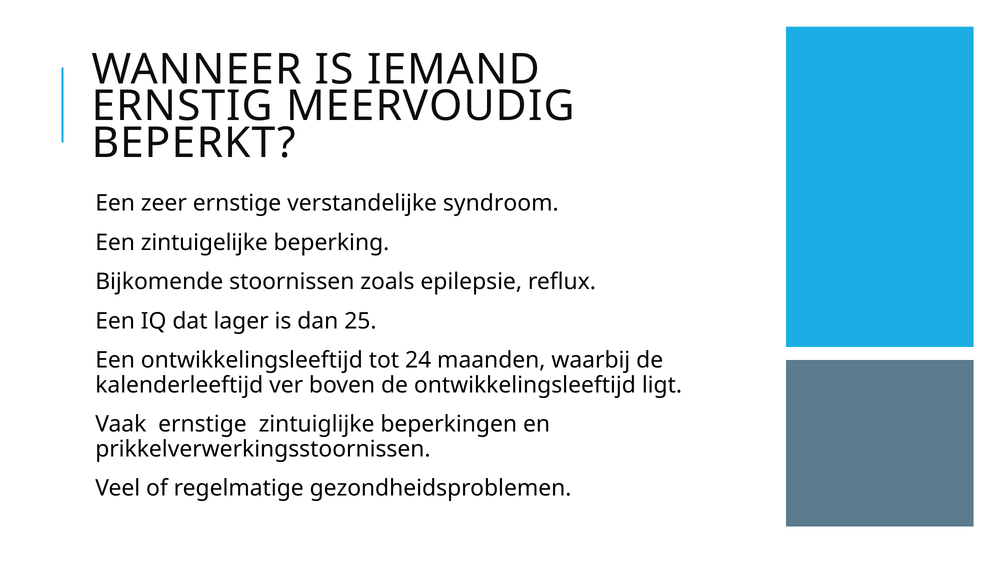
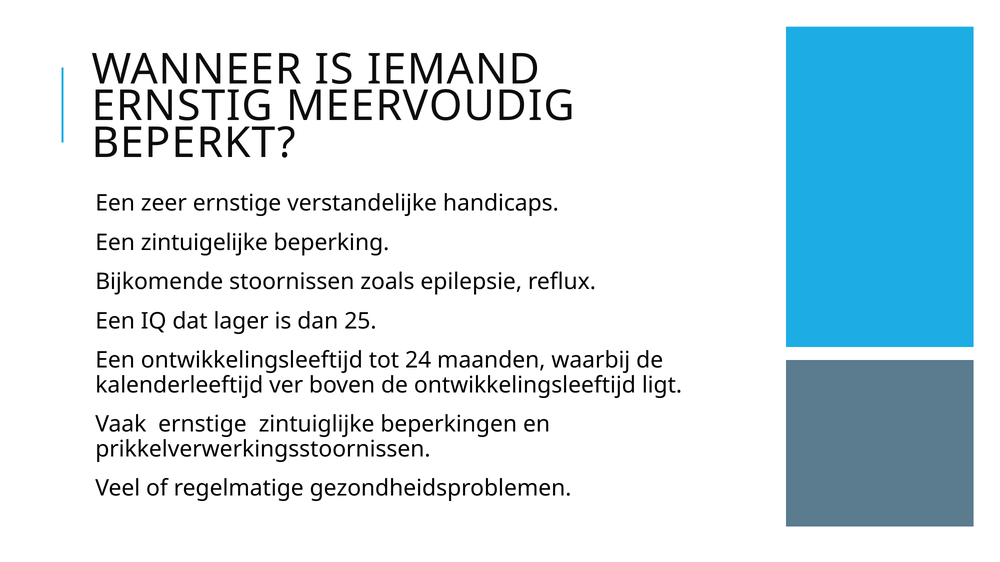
syndroom: syndroom -> handicaps (501, 203)
